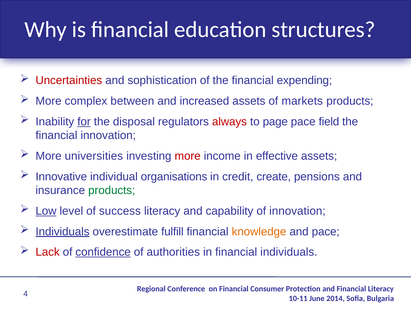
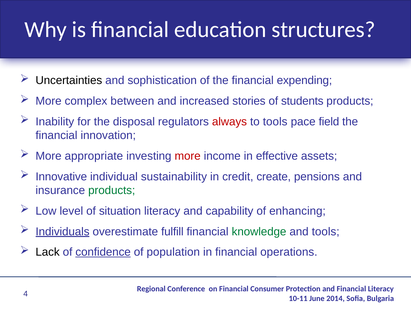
Uncertainties colour: red -> black (69, 80)
increased assets: assets -> stories (249, 101)
markets: markets -> students (302, 101)
for underline: present -> none (84, 121)
to page: page -> tools (275, 121)
universities: universities -> appropriate (94, 156)
organisations: organisations -> sustainability (174, 176)
Low underline: present -> none (46, 210)
success: success -> situation (120, 210)
of innovation: innovation -> enhancing (297, 210)
knowledge colour: orange -> green (259, 231)
and pace: pace -> tools (326, 231)
Lack colour: red -> black (48, 252)
authorities: authorities -> population (173, 252)
financial individuals: individuals -> operations (289, 252)
